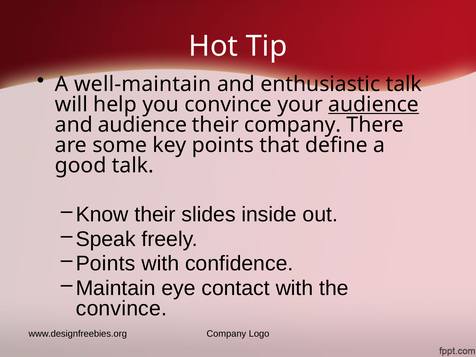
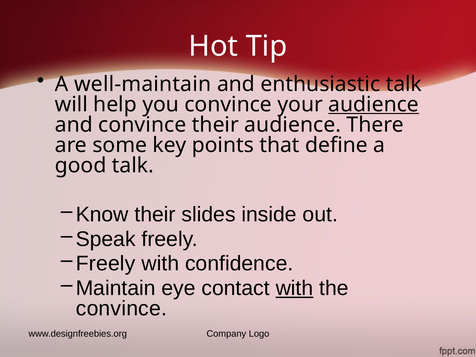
and audience: audience -> convince (142, 125)
their company: company -> audience (293, 125)
Points: Points -> Freely (106, 264)
with underline: none -> present (294, 288)
